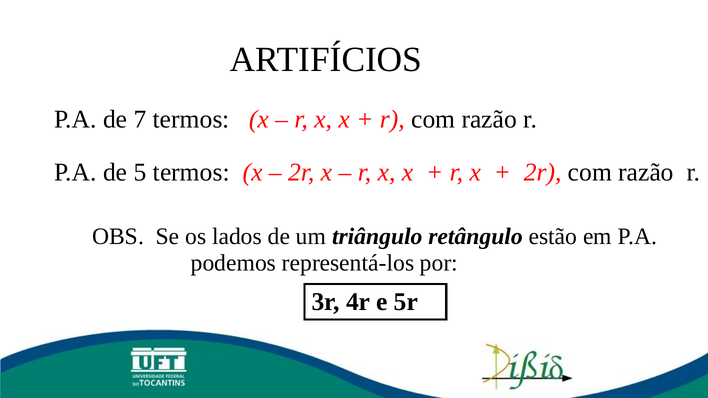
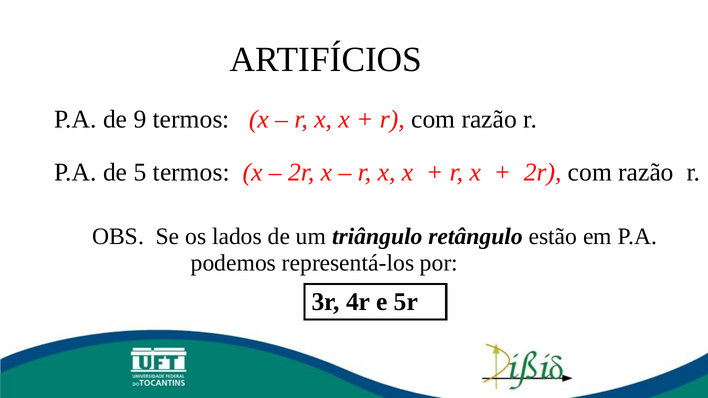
7: 7 -> 9 (140, 119)
